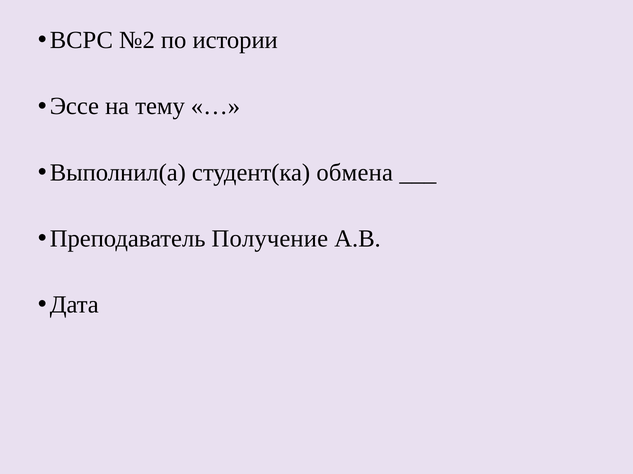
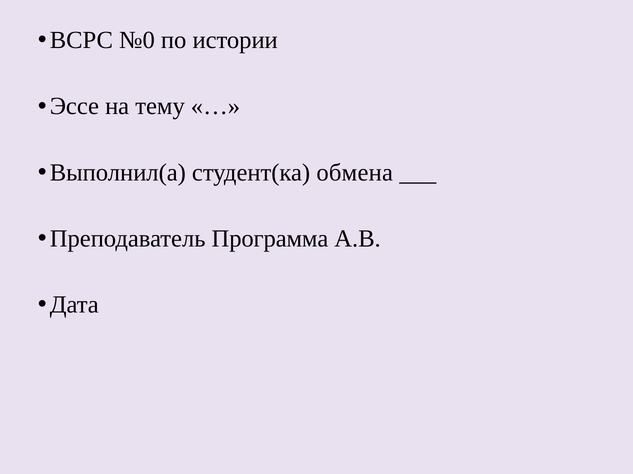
№2: №2 -> №0 (137, 40)
Получение: Получение -> Программа (270, 239)
